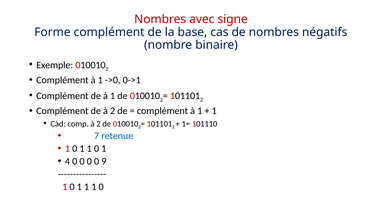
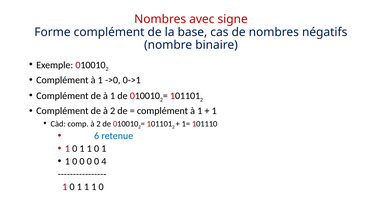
7: 7 -> 6 (97, 136)
4: 4 -> 1 (67, 161)
9: 9 -> 4 (104, 161)
